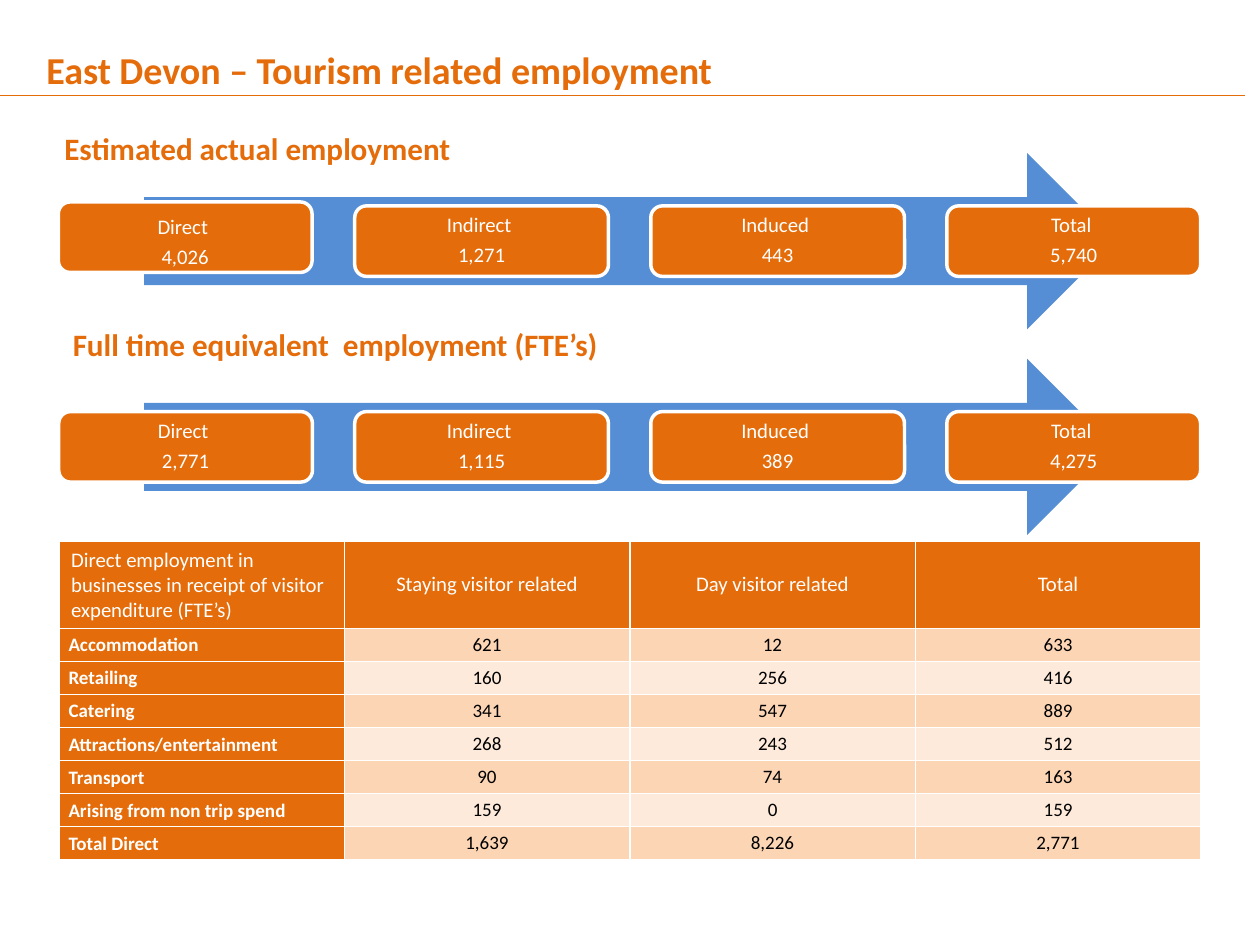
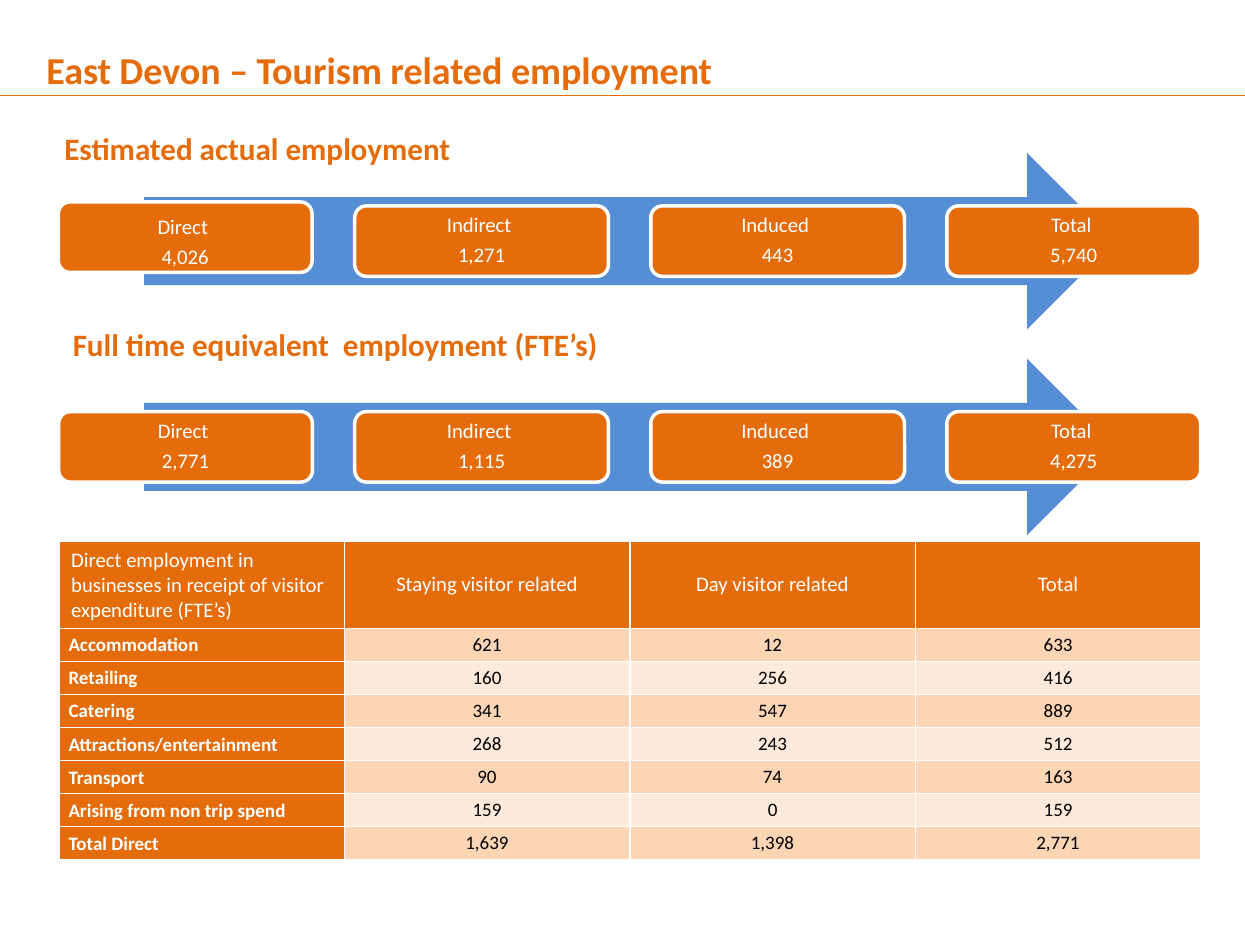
8,226: 8,226 -> 1,398 (772, 844)
